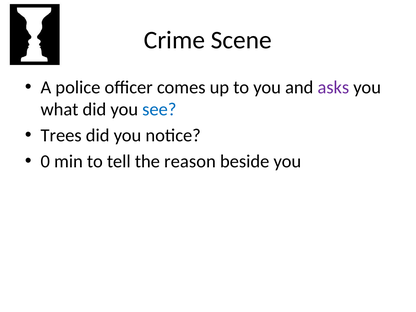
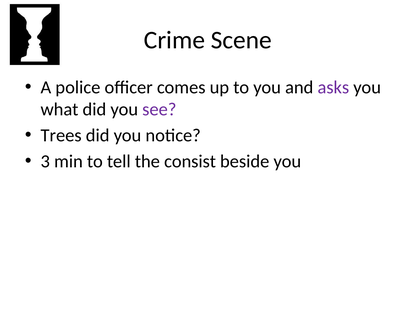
see colour: blue -> purple (159, 109)
0: 0 -> 3 (45, 161)
reason: reason -> consist (190, 161)
